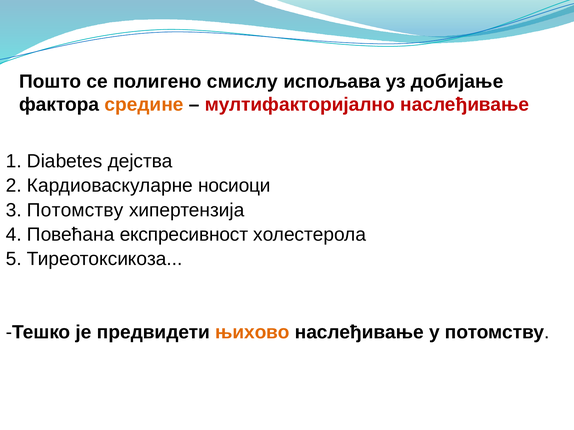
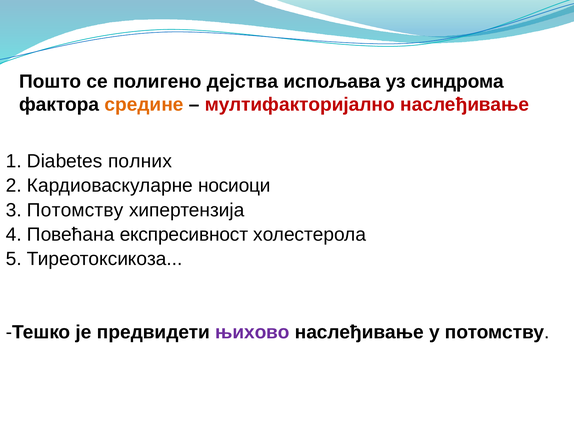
смислу: смислу -> дејства (242, 82)
добијање: добијање -> синдрома (457, 82)
дејства: дејства -> полних (140, 161)
њихово colour: orange -> purple (252, 333)
